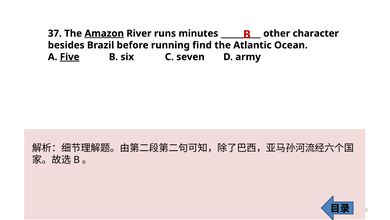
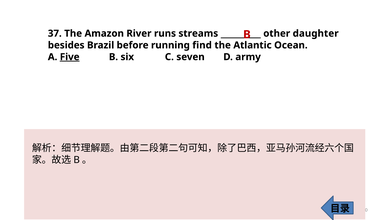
Amazon underline: present -> none (104, 33)
minutes: minutes -> streams (198, 33)
character: character -> daughter (316, 33)
